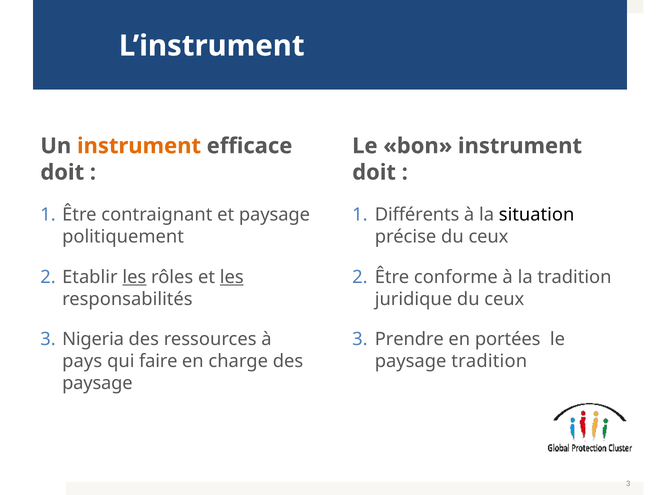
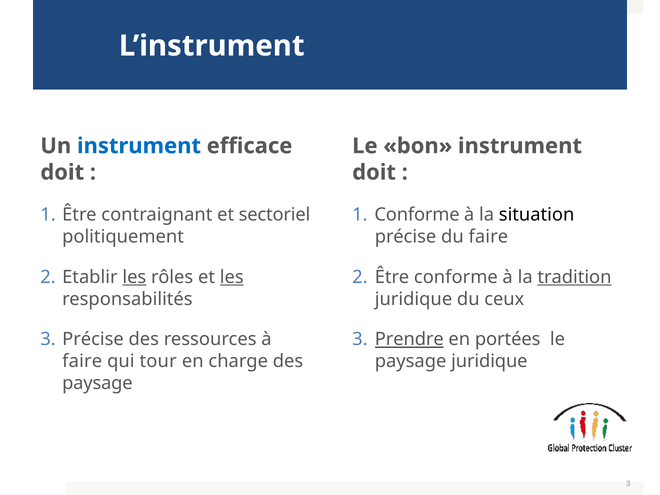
instrument colour: orange -> blue (139, 146)
et paysage: paysage -> sectoriel (274, 215)
Différents: Différents -> Conforme (417, 215)
précise du ceux: ceux -> faire (488, 237)
tradition underline: none -> present (574, 277)
Nigeria: Nigeria -> Précise (93, 339)
Prendre underline: none -> present (409, 339)
pays: pays -> faire (82, 361)
faire: faire -> tour (158, 361)
paysage tradition: tradition -> juridique (489, 361)
